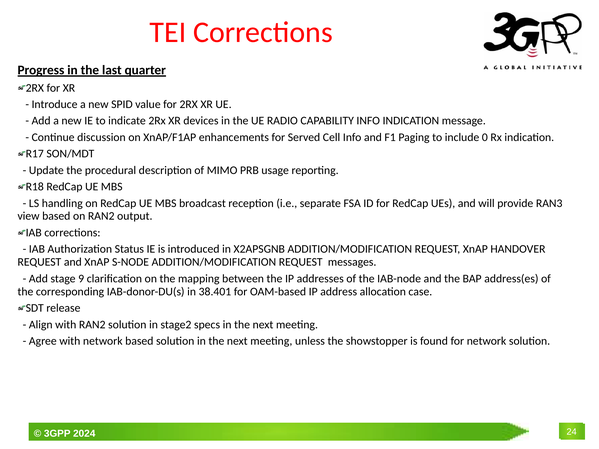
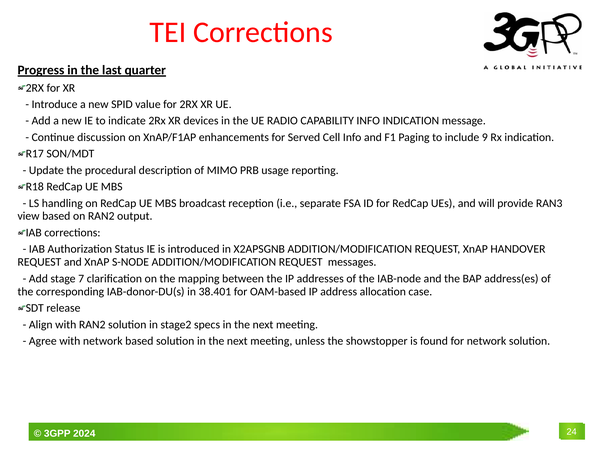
0: 0 -> 9 (485, 137)
9: 9 -> 7 (81, 279)
